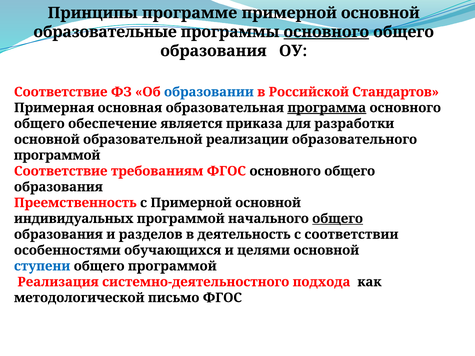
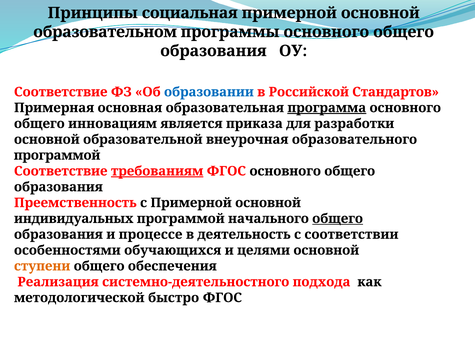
программе: программе -> социальная (190, 13)
образовательные: образовательные -> образовательном (105, 32)
основного underline: present -> none (326, 32)
обеспечение: обеспечение -> инновациям (113, 124)
реализации: реализации -> внеурочная (247, 140)
требованиям underline: none -> present (157, 171)
разделов: разделов -> процессе (151, 235)
ступени colour: blue -> orange (42, 266)
общего программой: программой -> обеспечения (172, 266)
письмо: письмо -> быстро (174, 298)
